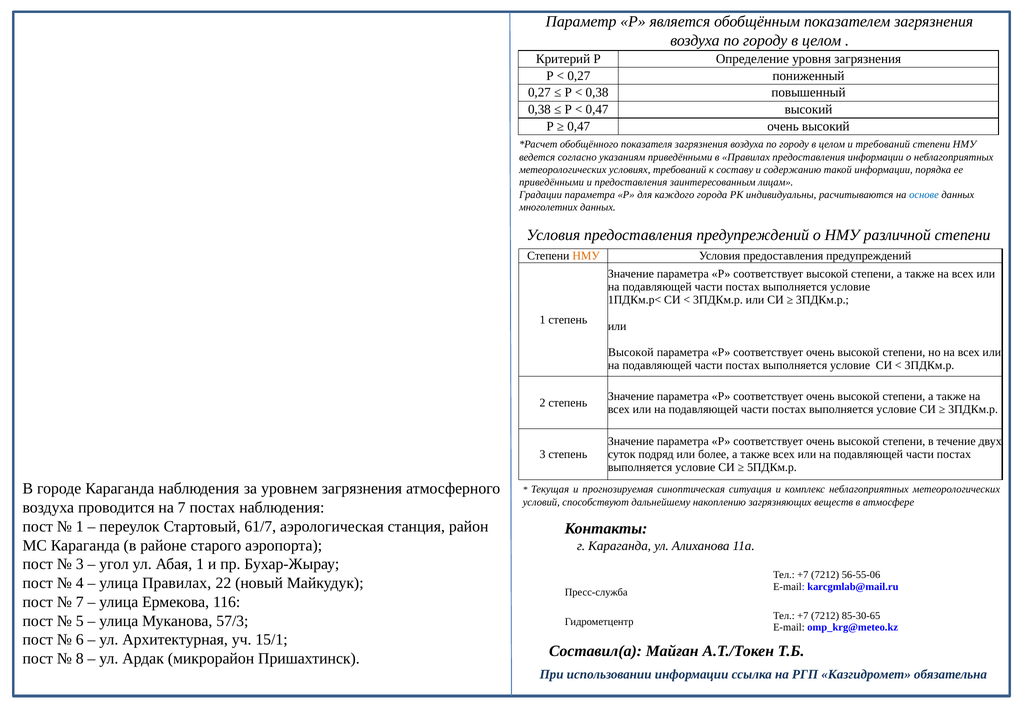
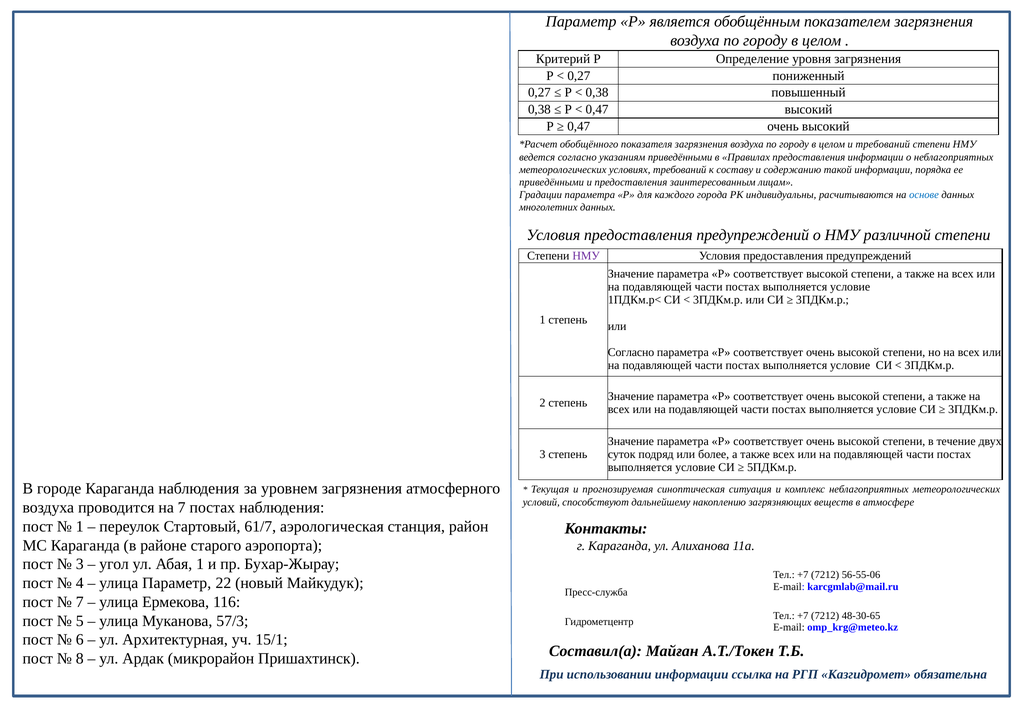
НМУ colour: orange -> purple (586, 256)
Высокой: Высокой -> Согласно (631, 353)
улица Правилах: Правилах -> Параметр (177, 583)
85-30-65: 85-30-65 -> 48-30-65 (861, 616)
